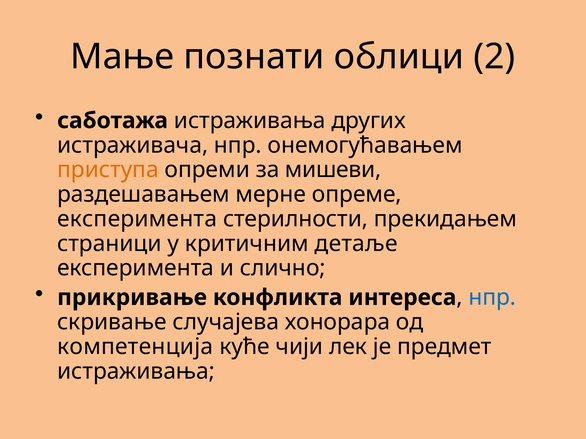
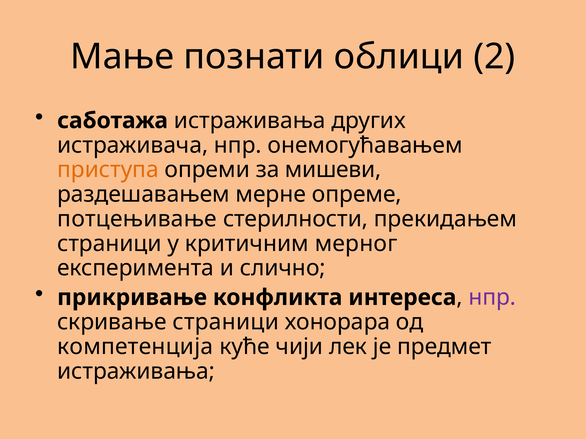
експеримента: експеримента -> потцењивање (137, 219)
детаље: детаље -> мерног (356, 244)
нпр colour: blue -> purple (492, 298)
скривање случајева: случајева -> страници (226, 322)
